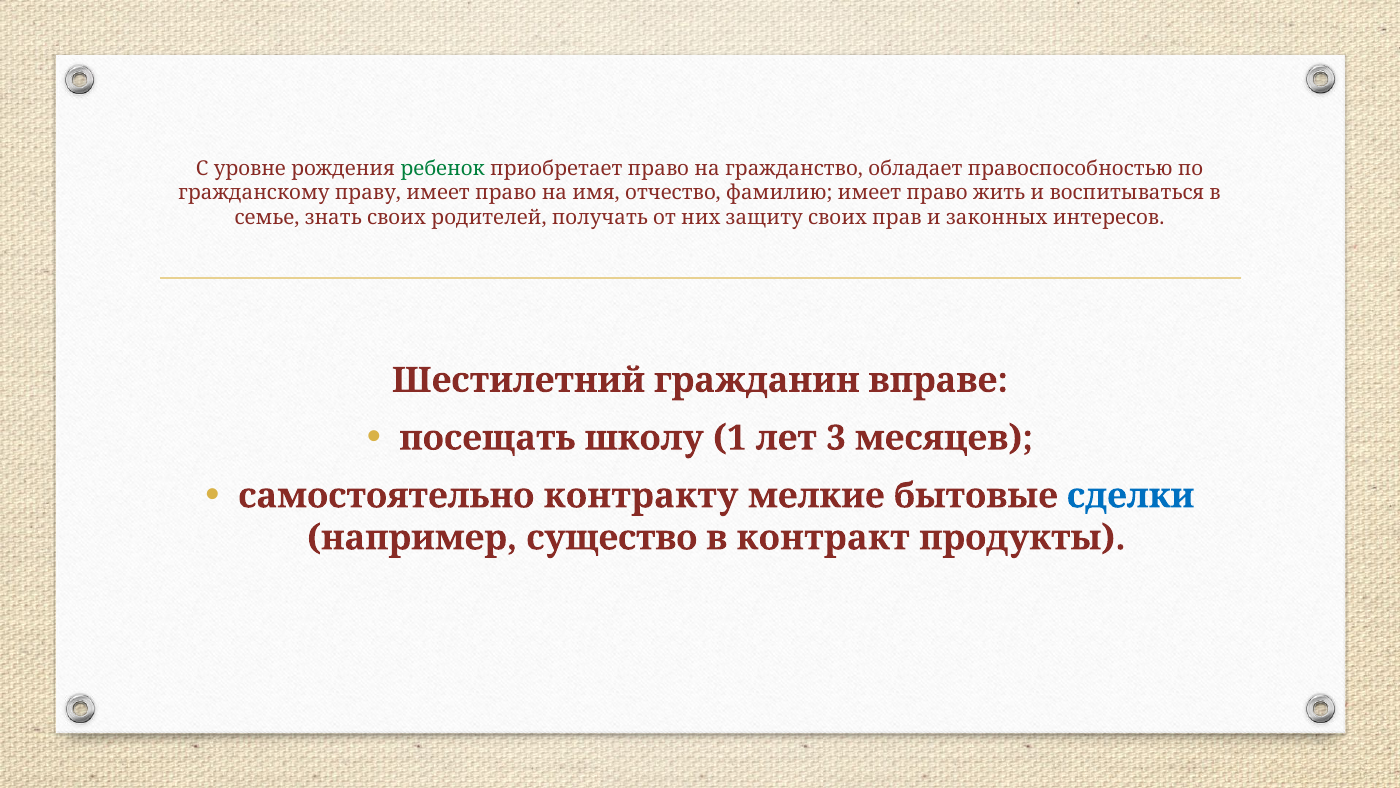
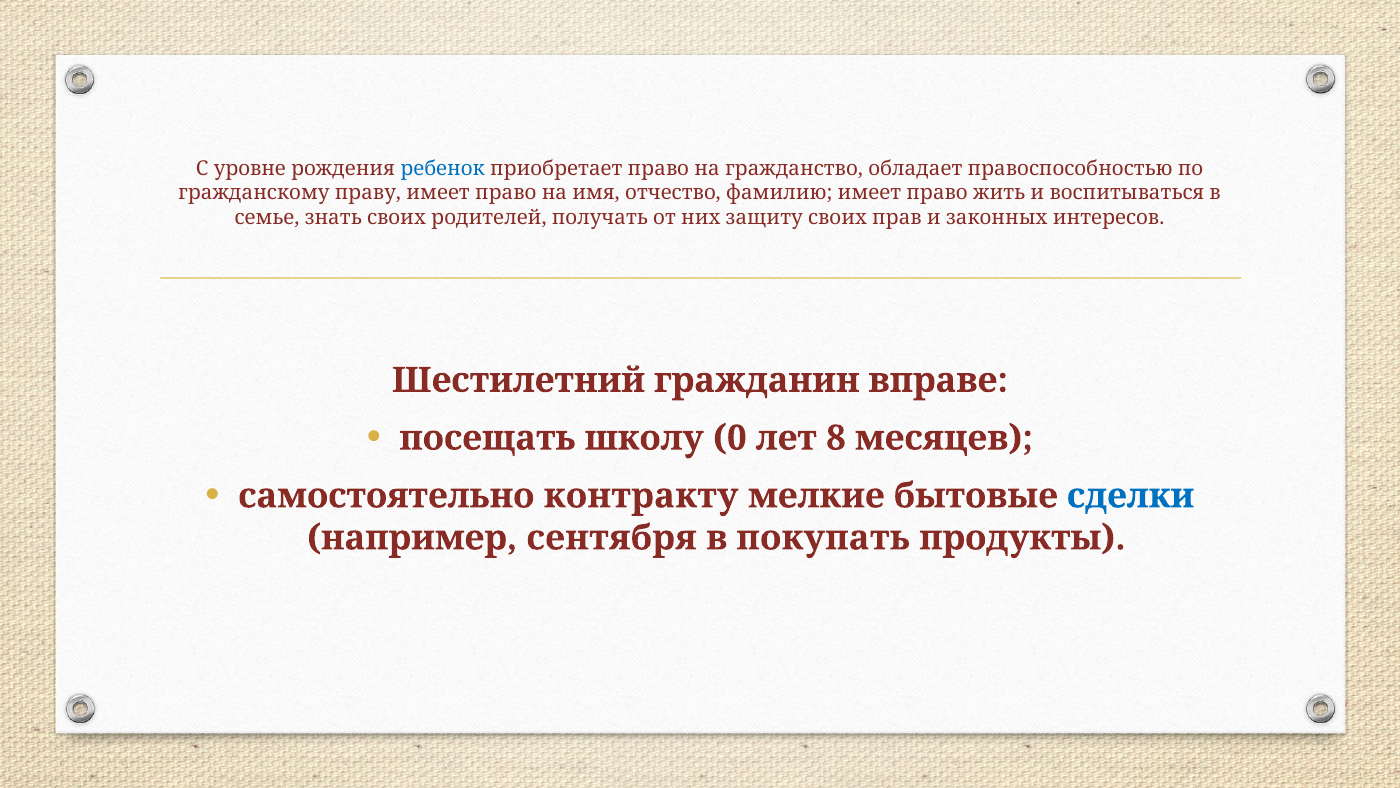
ребенок colour: green -> blue (443, 169)
1: 1 -> 0 (730, 438)
3: 3 -> 8 (836, 438)
существо: существо -> сентября (612, 538)
контракт: контракт -> покупать (823, 538)
